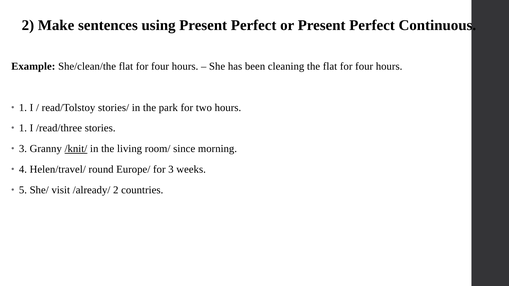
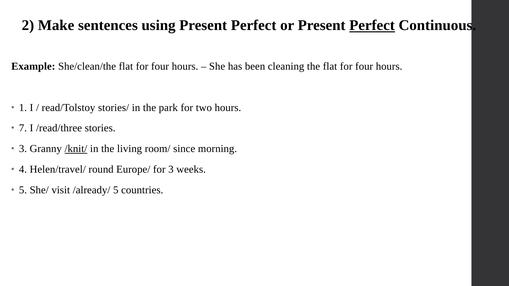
Perfect underline: none -> present (372, 25)
1: 1 -> 7 (23, 128)
/already/ 2: 2 -> 5 (116, 190)
